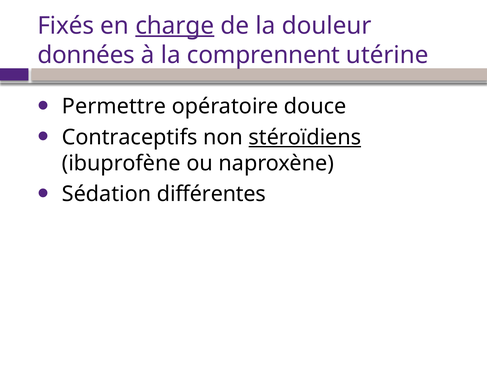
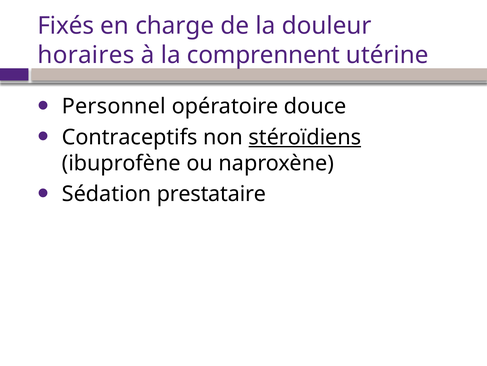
charge underline: present -> none (175, 26)
données: données -> horaires (86, 55)
Permettre: Permettre -> Personnel (114, 106)
différentes: différentes -> prestataire (211, 194)
